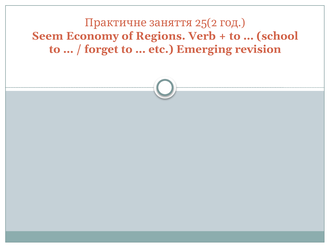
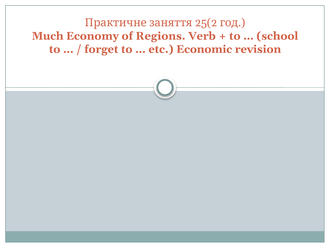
Seem: Seem -> Much (48, 36)
Emerging: Emerging -> Economic (204, 49)
